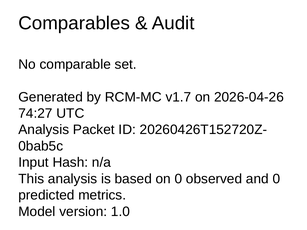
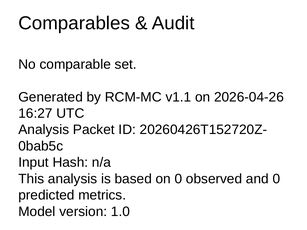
v1.7: v1.7 -> v1.1 (178, 97)
74:27: 74:27 -> 16:27 (35, 114)
